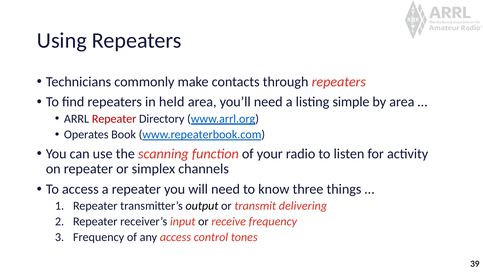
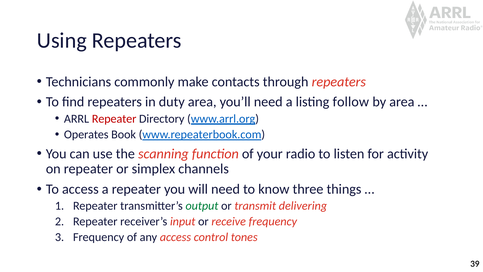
held: held -> duty (172, 102)
simple: simple -> follow (351, 102)
output colour: black -> green (202, 206)
